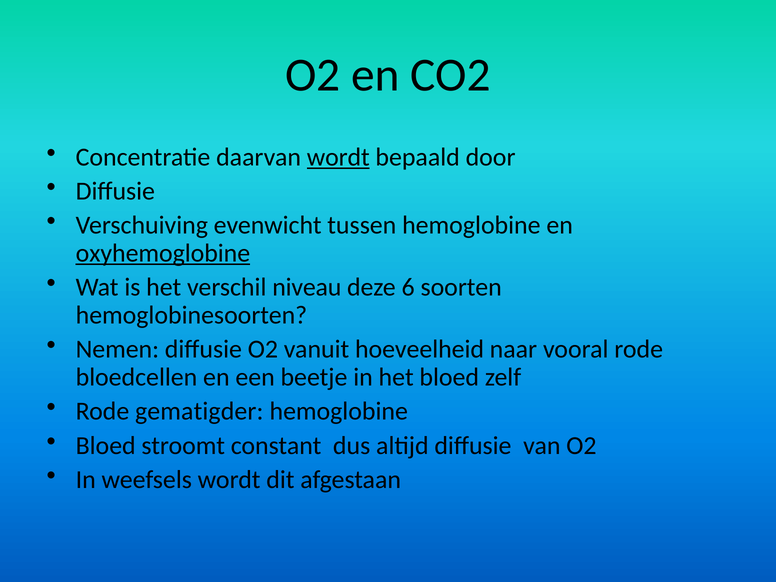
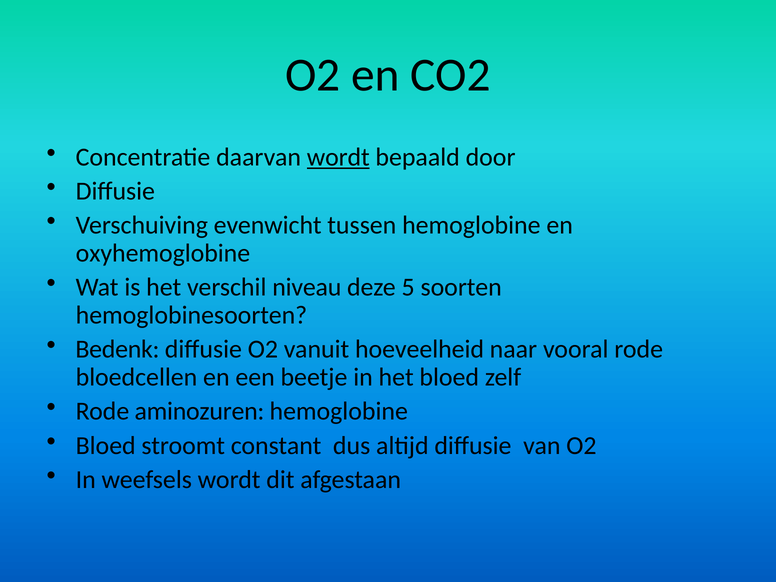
oxyhemoglobine underline: present -> none (163, 253)
6: 6 -> 5 (408, 287)
Nemen: Nemen -> Bedenk (117, 349)
gematigder: gematigder -> aminozuren (199, 411)
